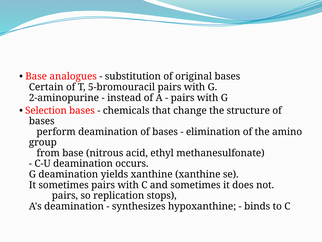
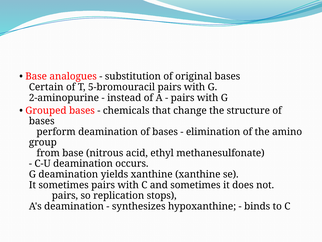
Selection: Selection -> Grouped (46, 110)
